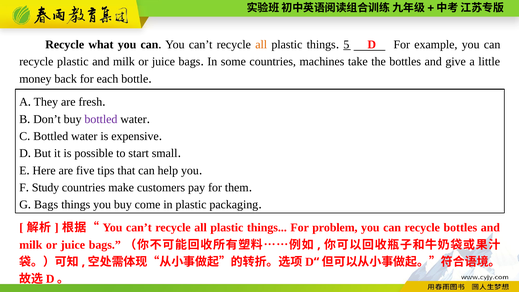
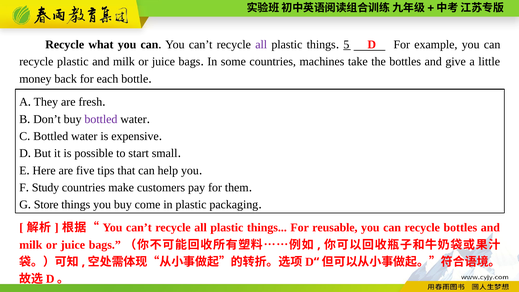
all colour: orange -> purple (261, 45)
Bags: Bags -> Store (46, 205)
problem: problem -> reusable (335, 228)
